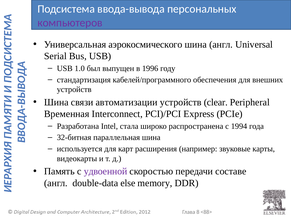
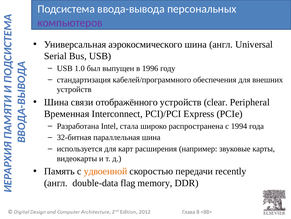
автоматизации: автоматизации -> отображённого (127, 102)
удвоенной colour: purple -> orange (106, 171)
составе: составе -> recently (231, 171)
else: else -> flag (128, 182)
